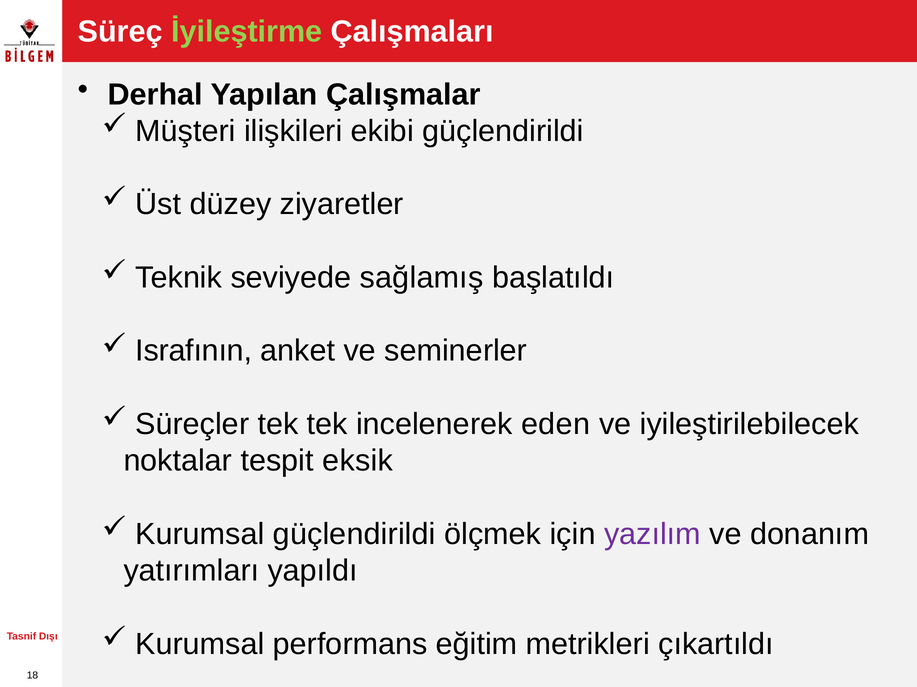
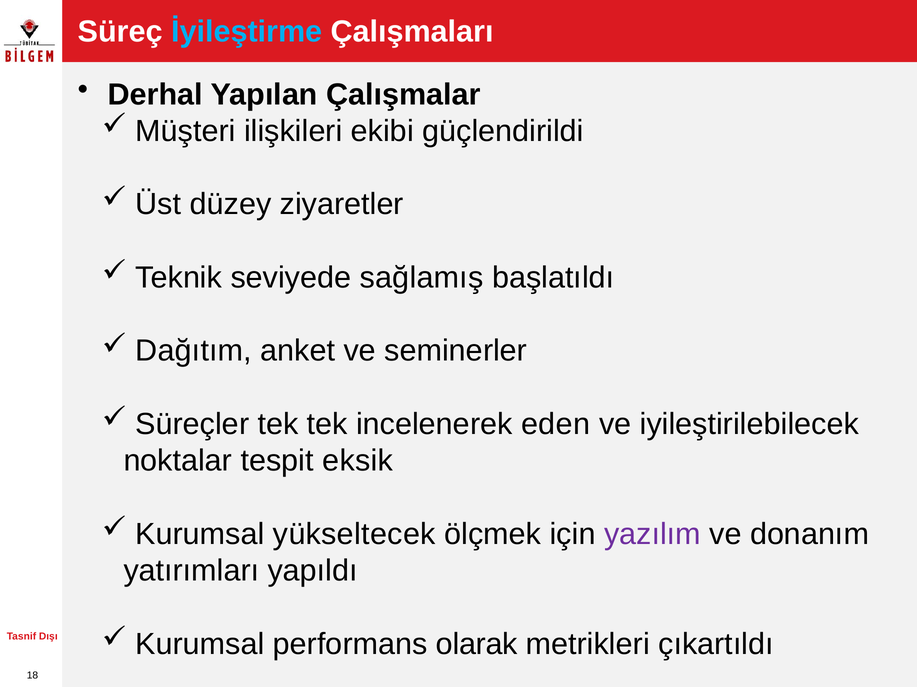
İyileştirme colour: light green -> light blue (247, 32)
Israfının: Israfının -> Dağıtım (194, 351)
Kurumsal güçlendirildi: güçlendirildi -> yükseltecek (354, 535)
eğitim: eğitim -> olarak (477, 645)
